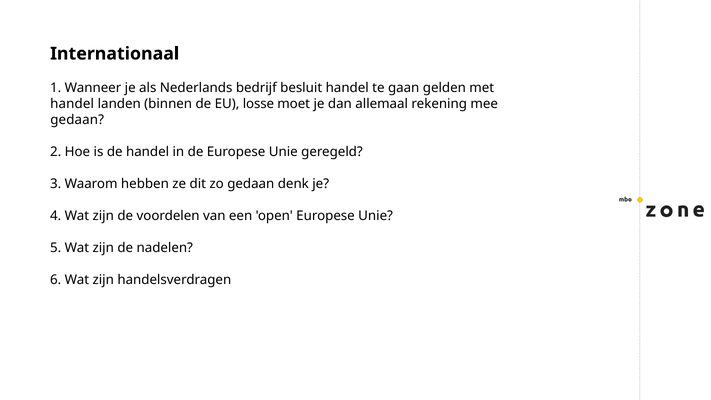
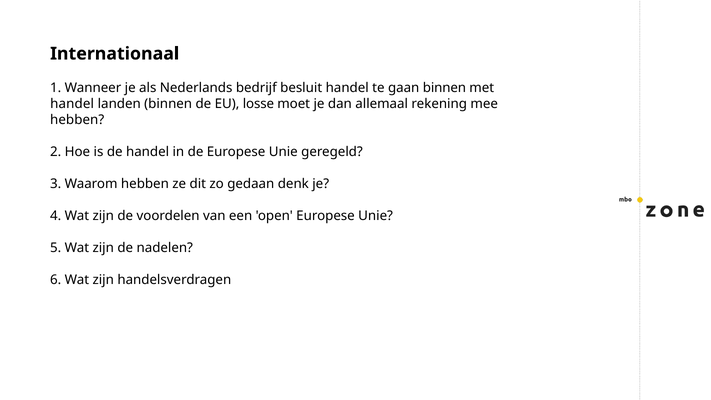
gaan gelden: gelden -> binnen (444, 88)
gedaan: gedaan -> hebben (77, 120)
